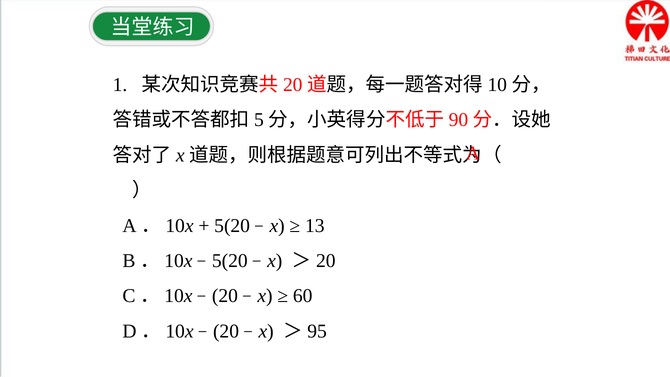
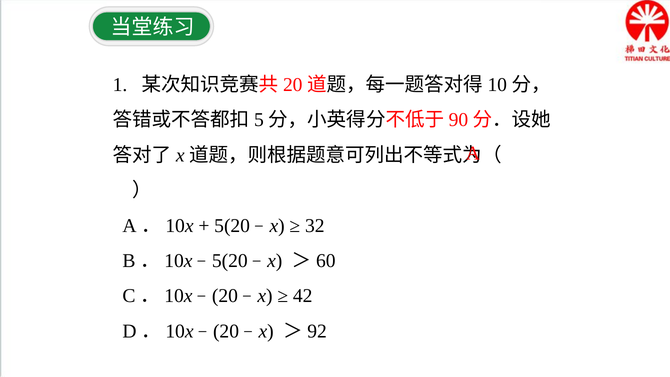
13: 13 -> 32 (315, 226)
20: 20 -> 60 (326, 261)
60: 60 -> 42 (303, 296)
95: 95 -> 92 (317, 331)
